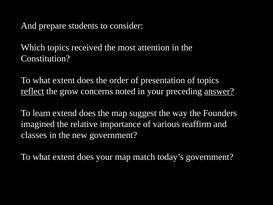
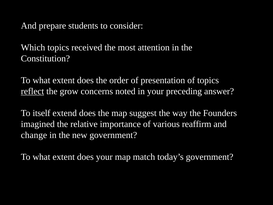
answer underline: present -> none (219, 91)
learn: learn -> itself (41, 113)
classes: classes -> change (34, 135)
